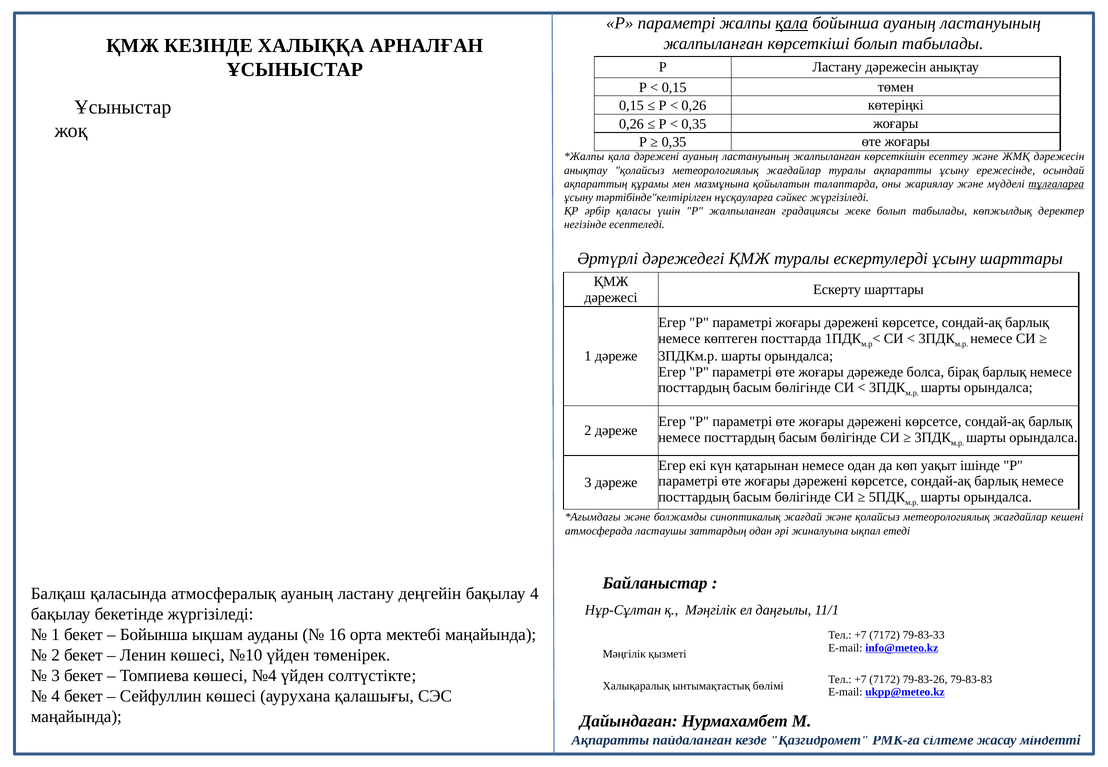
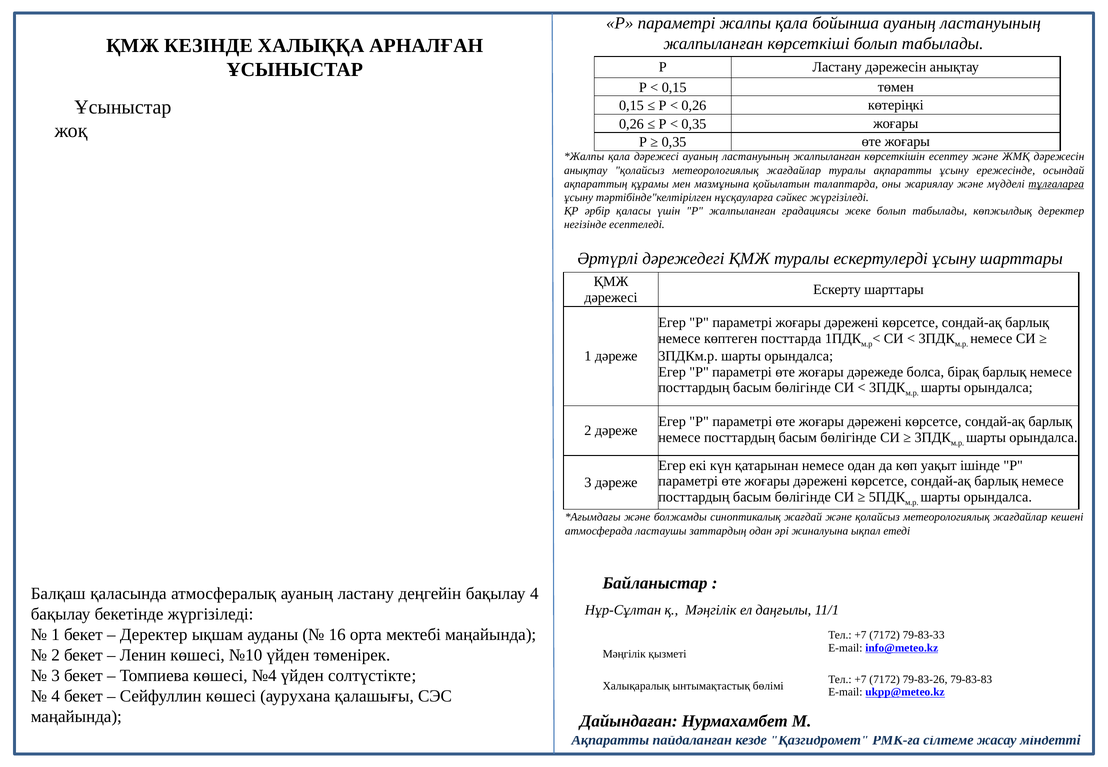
қала underline: present -> none (792, 23)
қала дәрежені: дәрежені -> дәрежесі (656, 157)
Бойынша: Бойынша -> Деректер (154, 635)
